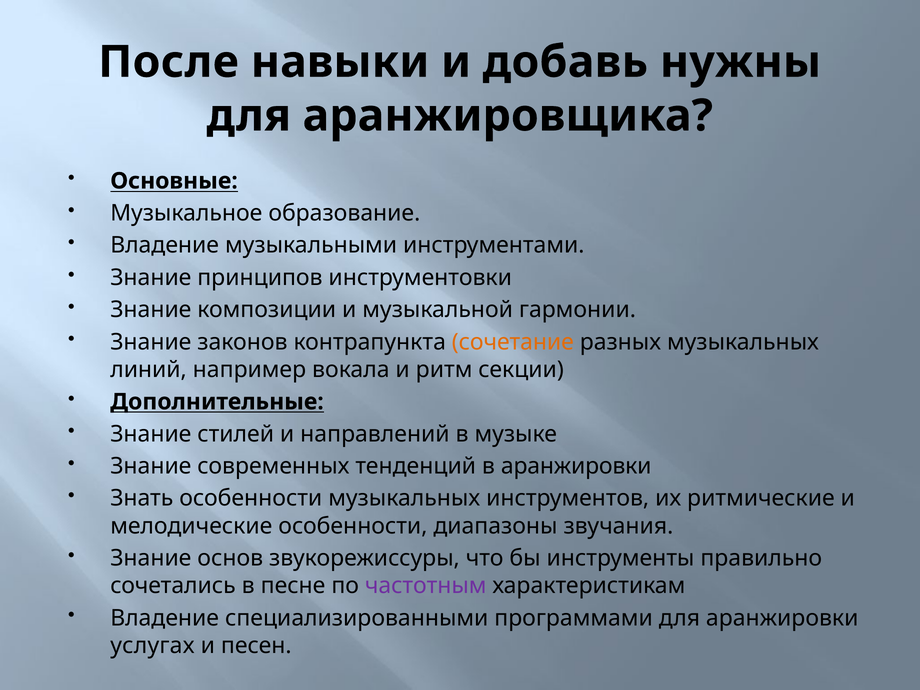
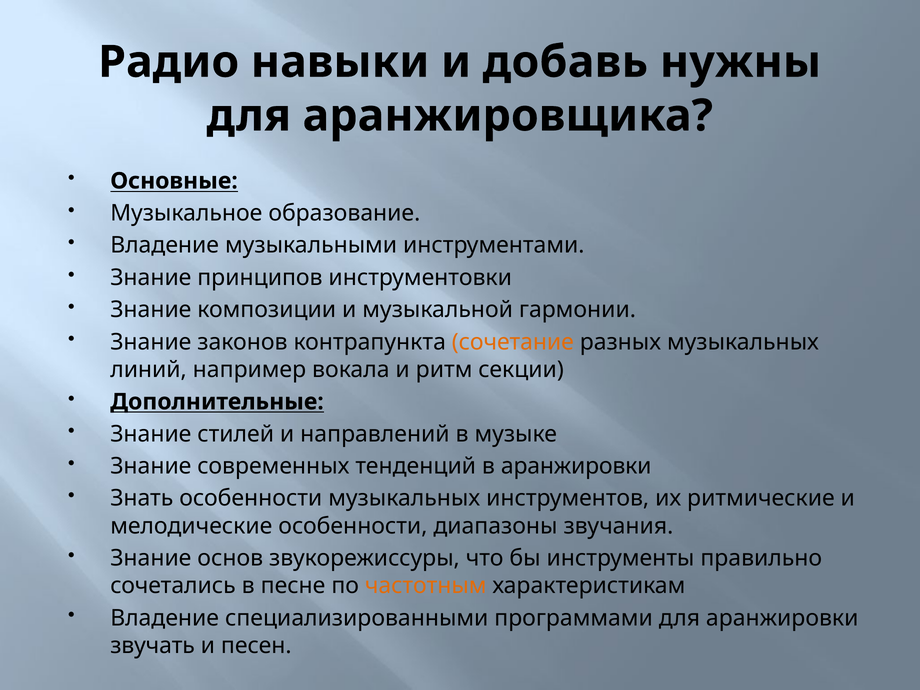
После: После -> Радио (169, 62)
частотным colour: purple -> orange (426, 586)
услугах: услугах -> звучать (153, 646)
